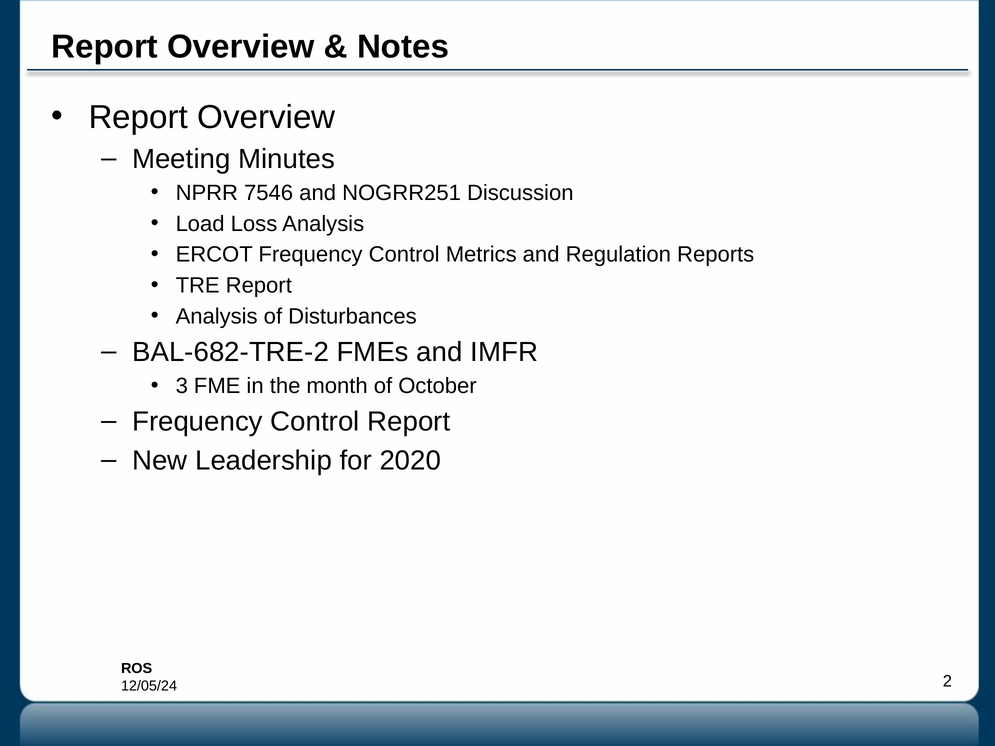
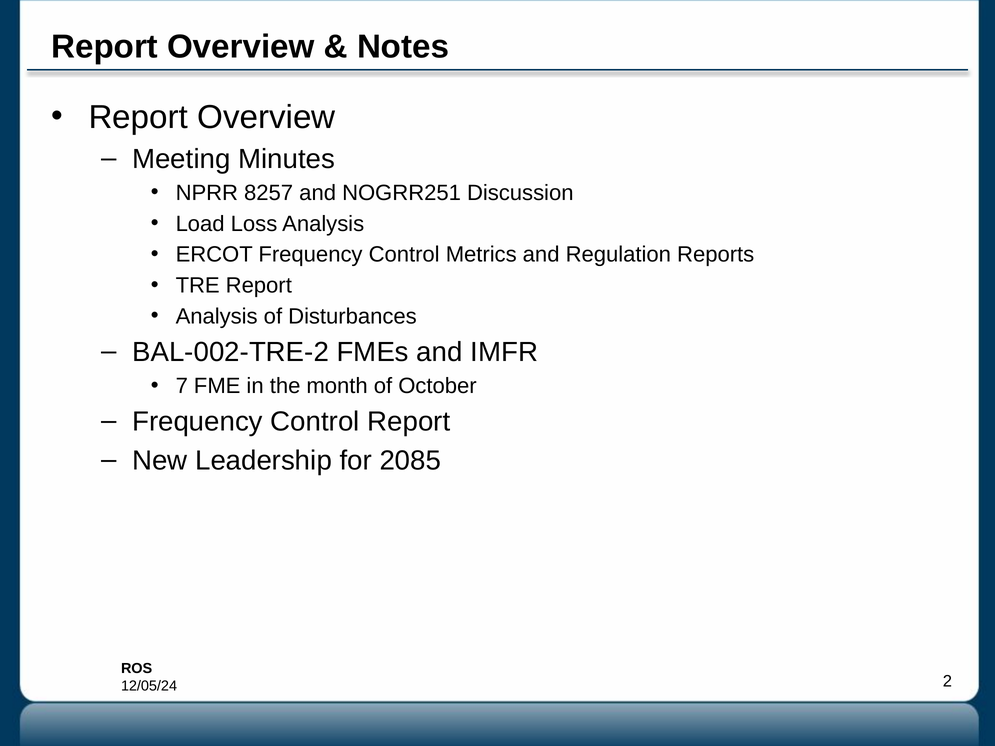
7546: 7546 -> 8257 (269, 193)
BAL-682-TRE-2: BAL-682-TRE-2 -> BAL-002-TRE-2 (231, 352)
3: 3 -> 7 (182, 386)
2020: 2020 -> 2085 (410, 461)
